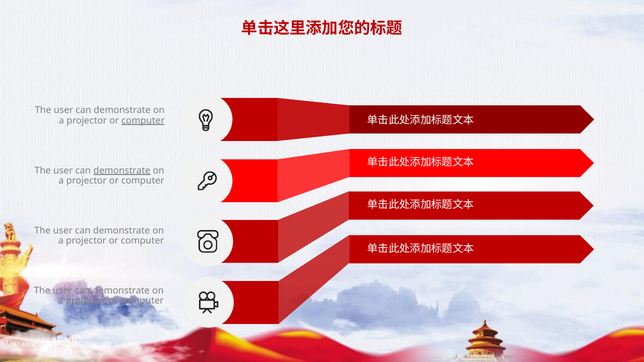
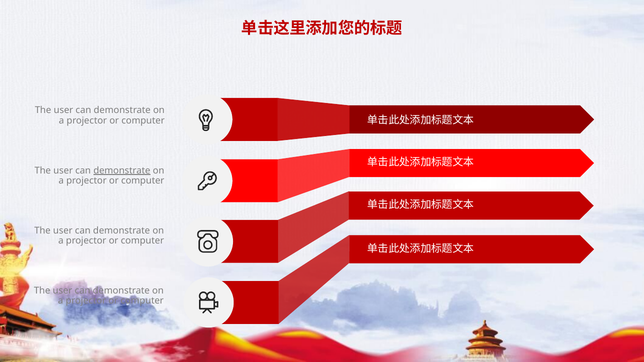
computer underline: present -> none (143, 121)
